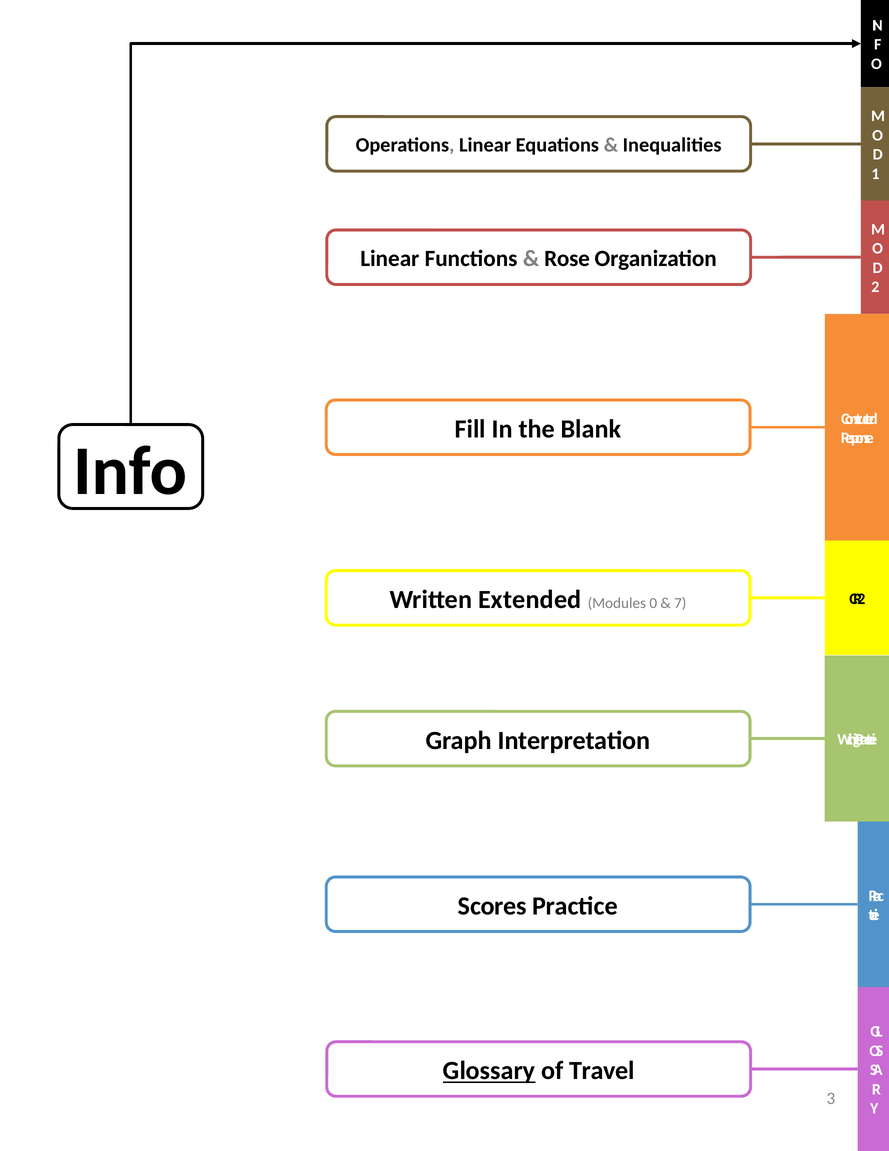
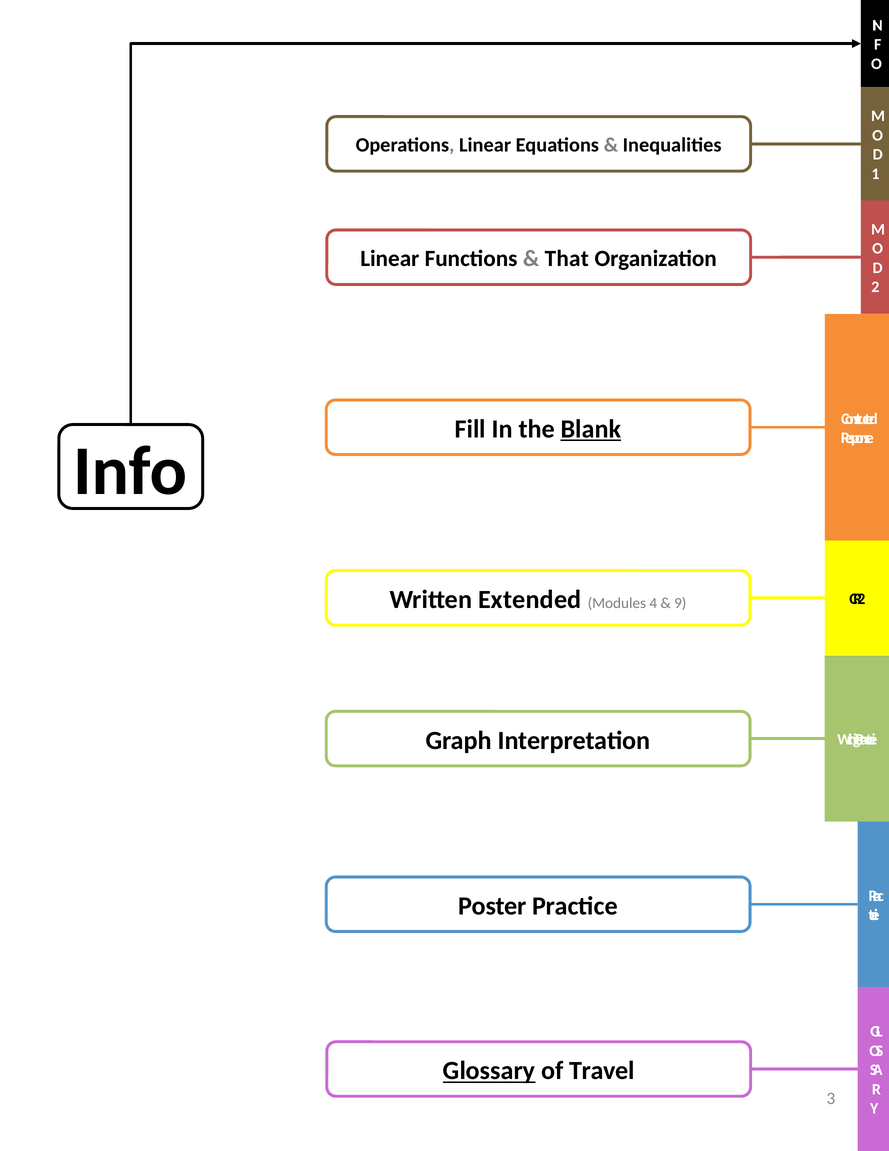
Rose: Rose -> That (567, 259)
Blank underline: none -> present (591, 429)
0: 0 -> 4 (653, 603)
7: 7 -> 9 (680, 603)
Scores: Scores -> Poster (492, 906)
